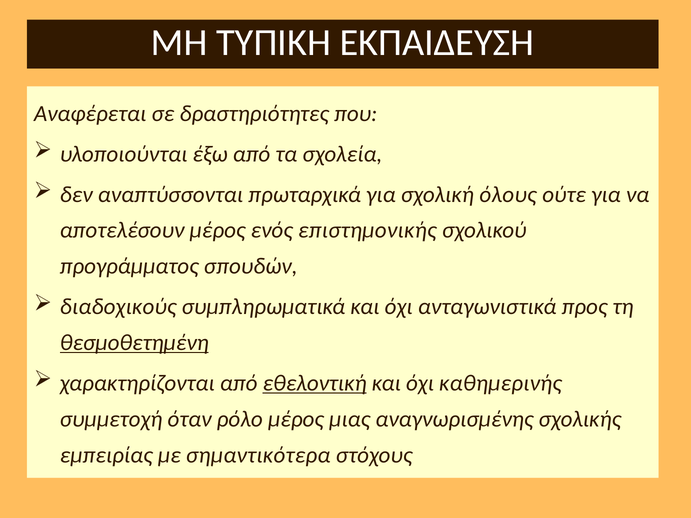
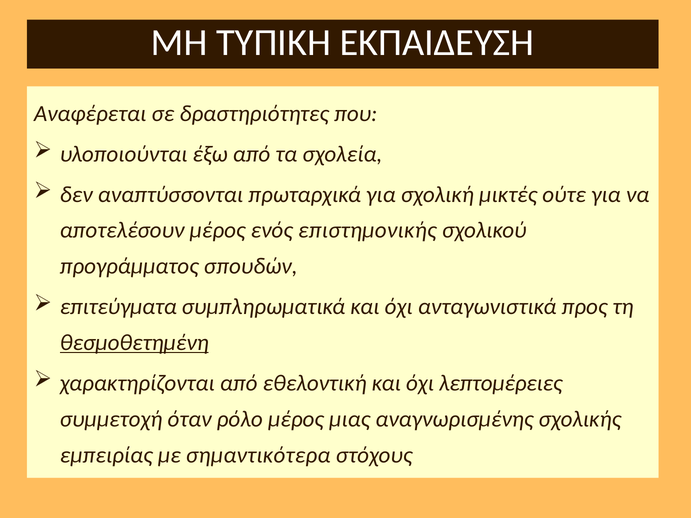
όλους: όλους -> μικτές (508, 195)
διαδοχικούς: διαδοχικούς -> επιτεύγματα (118, 307)
εθελοντική underline: present -> none (315, 383)
καθημερινής: καθημερινής -> λεπτομέρειες (501, 383)
